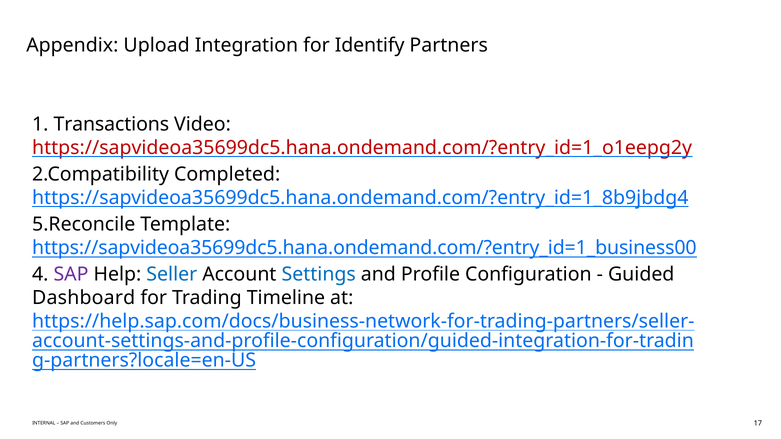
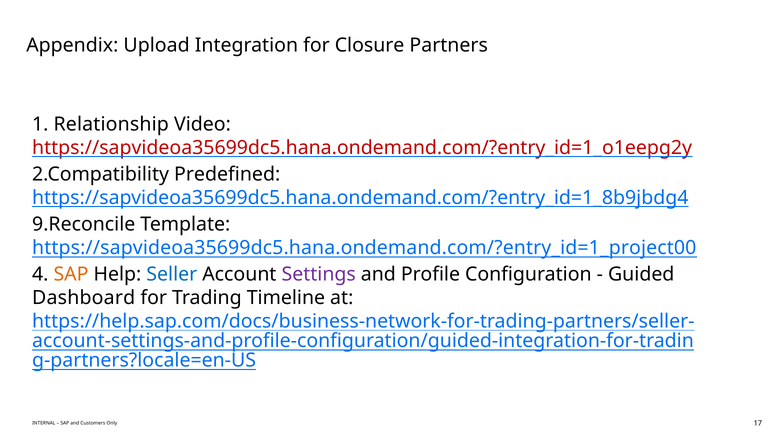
Identify: Identify -> Closure (370, 45)
Transactions: Transactions -> Relationship (111, 124)
Completed: Completed -> Predefined (227, 175)
5.Reconcile: 5.Reconcile -> 9.Reconcile (84, 225)
https://sapvideoa35699dc5.hana.ondemand.com/?entry_id=1_business00: https://sapvideoa35699dc5.hana.ondemand.com/?entry_id=1_business00 -> https://sapvideoa35699dc5.hana.ondemand.com/?entry_id=1_project00 (364, 248)
SAP colour: purple -> orange (71, 275)
Settings colour: blue -> purple (319, 275)
